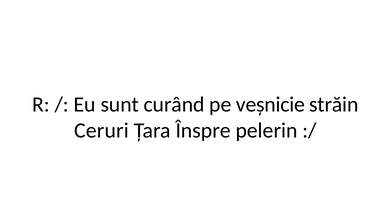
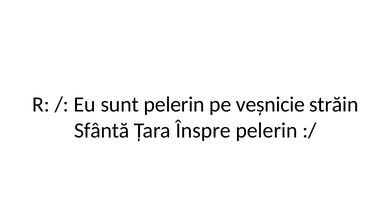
sunt curând: curând -> pelerin (174, 104)
Ceruri: Ceruri -> Sfântă (102, 130)
